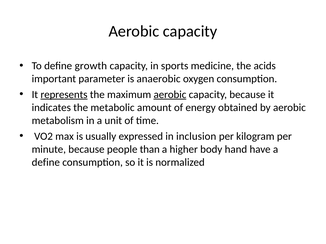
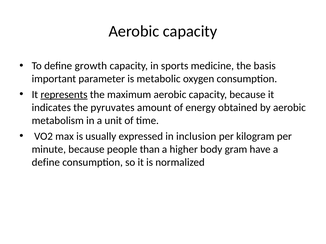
acids: acids -> basis (265, 66)
anaerobic: anaerobic -> metabolic (159, 79)
aerobic underline: present -> none (170, 95)
metabolic: metabolic -> pyruvates (113, 108)
hand: hand -> gram (236, 150)
